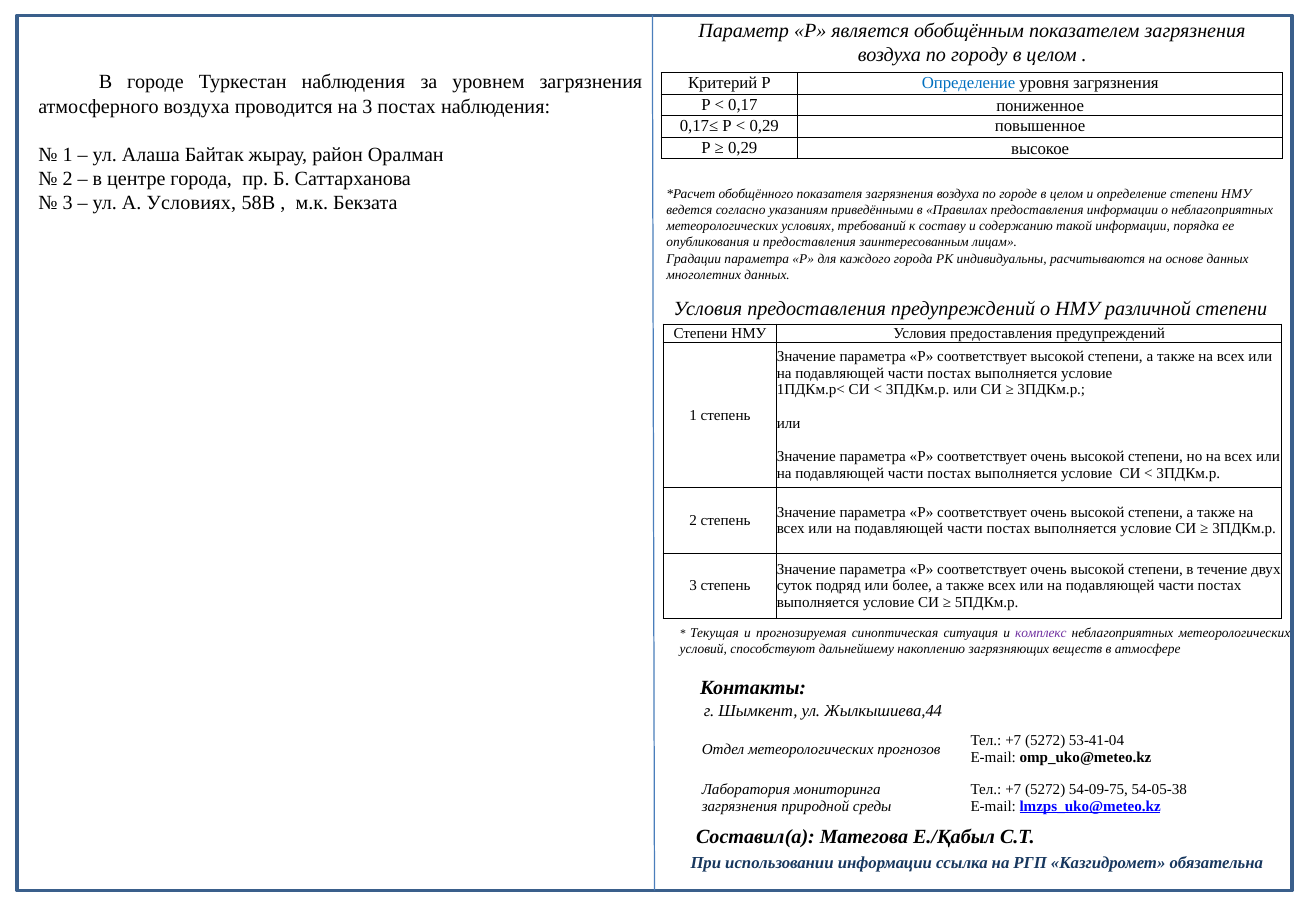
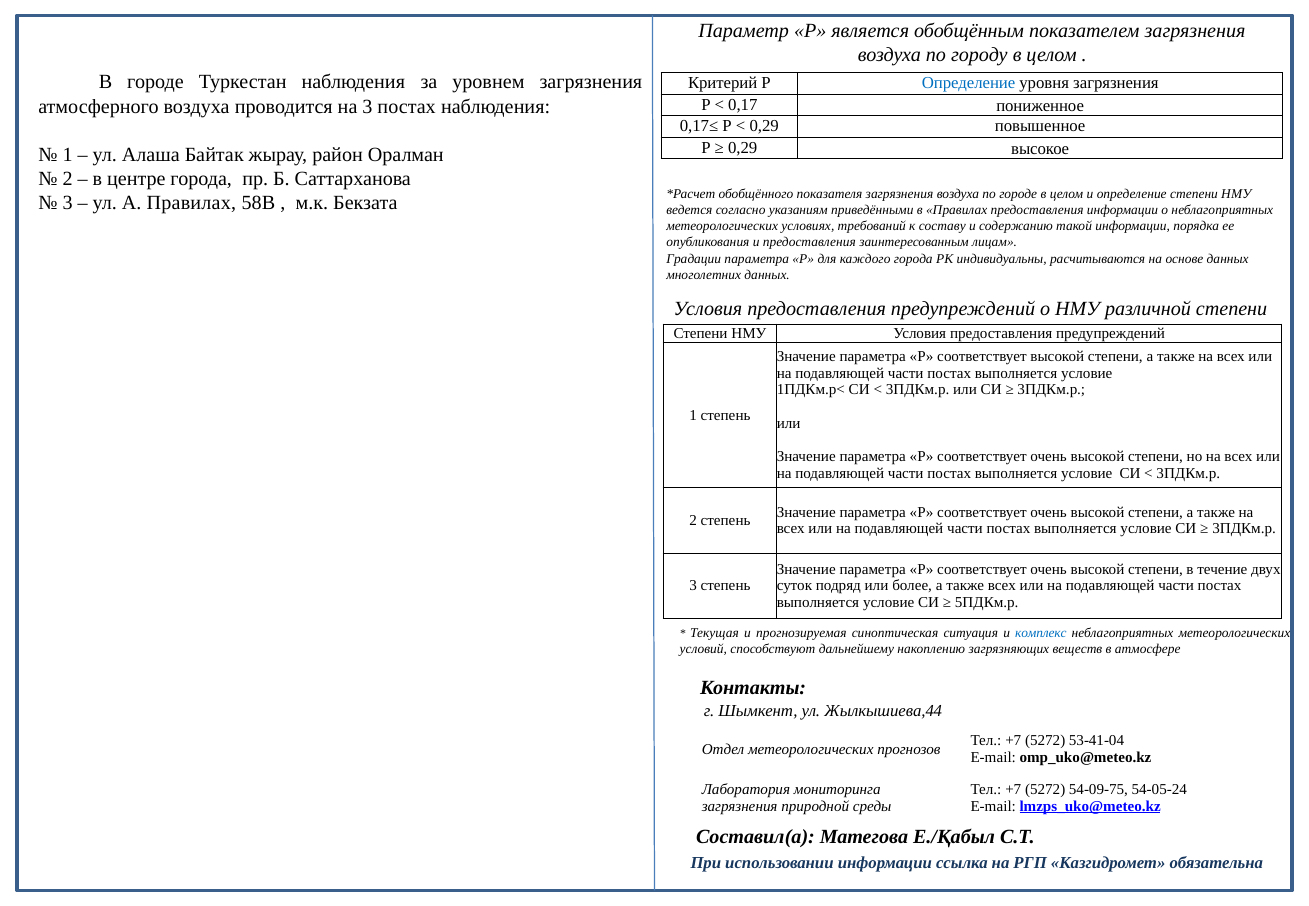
А Условиях: Условиях -> Правилах (191, 203)
комплекс colour: purple -> blue (1041, 633)
54-05-38: 54-05-38 -> 54-05-24 (1159, 790)
